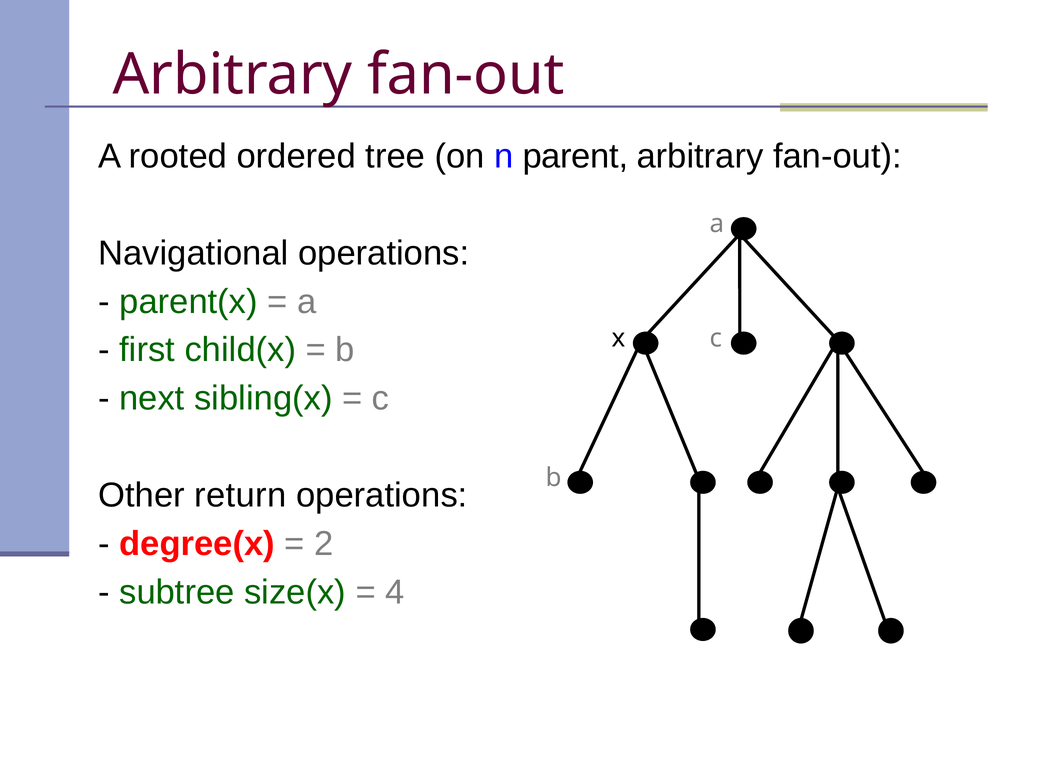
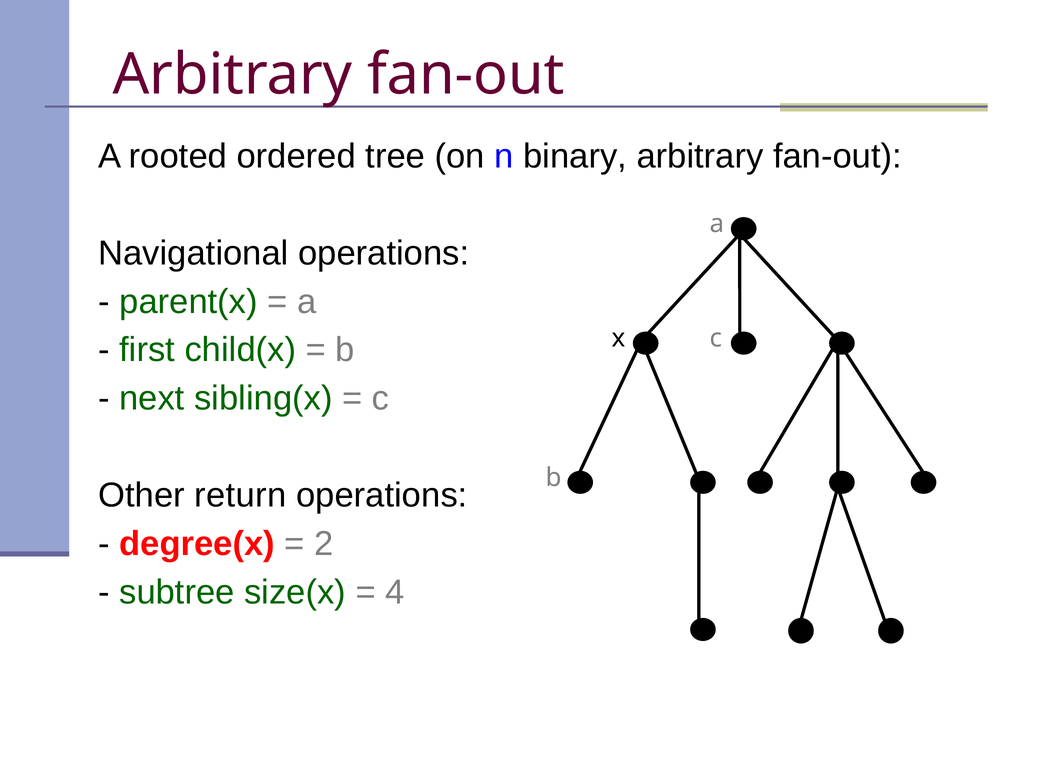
parent: parent -> binary (575, 156)
